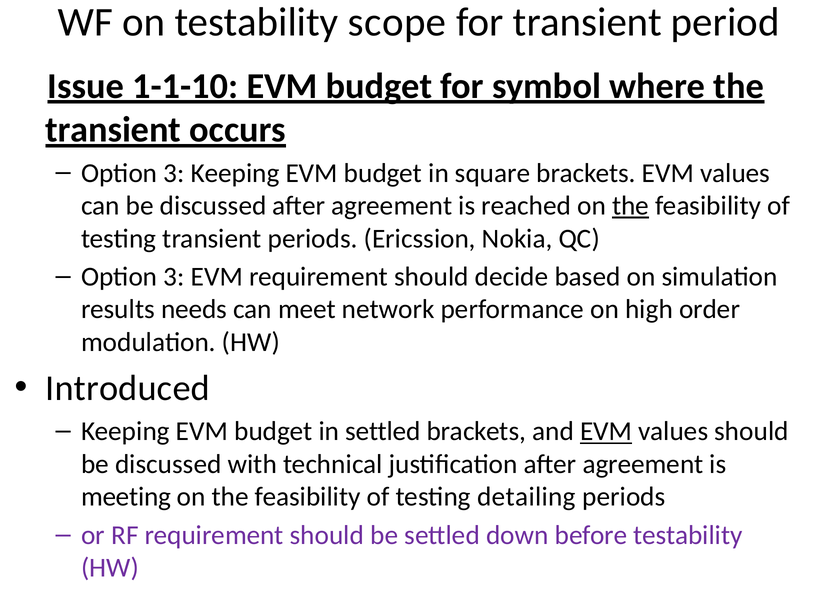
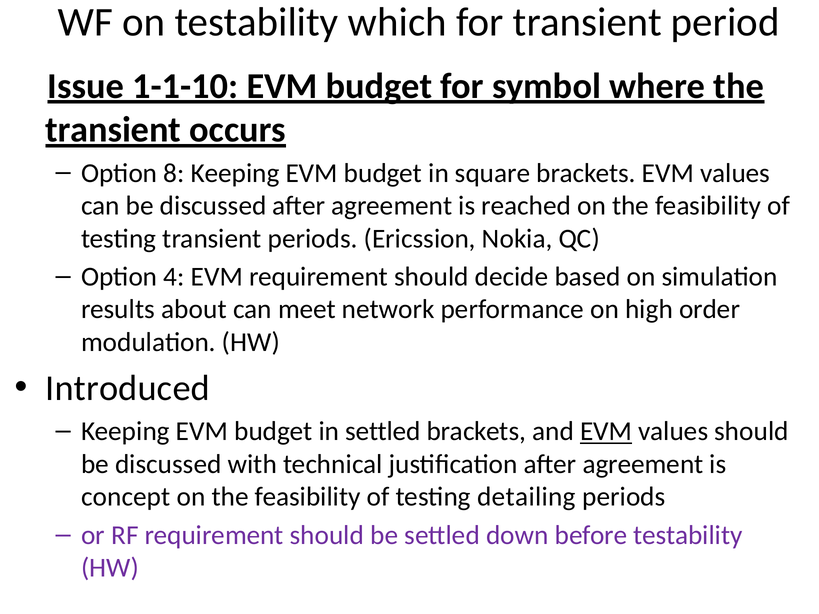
scope: scope -> which (397, 22)
3: 3 -> 8 (174, 173)
the underline: present -> none (631, 206)
3: 3 -> 4 (174, 277)
needs: needs -> about (194, 310)
meeting: meeting -> concept (126, 497)
